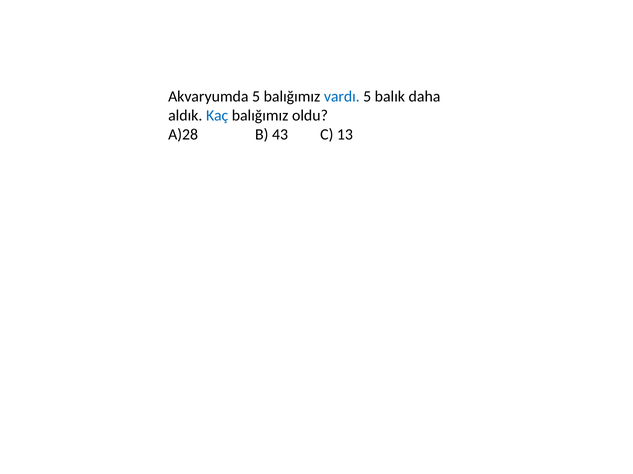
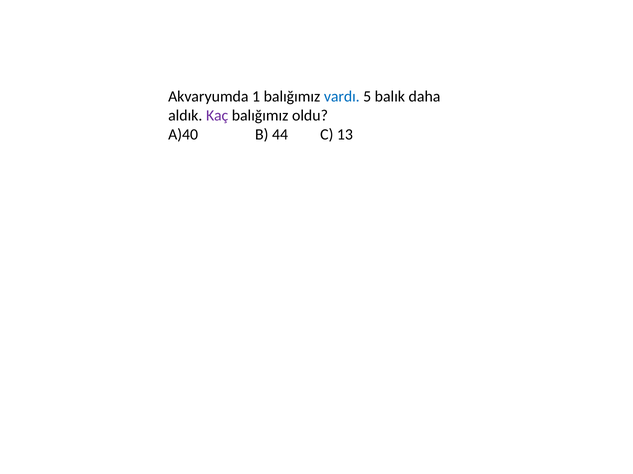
Akvaryumda 5: 5 -> 1 (256, 97)
Kaç colour: blue -> purple (217, 116)
A)28: A)28 -> A)40 (183, 135)
43: 43 -> 44 (280, 135)
